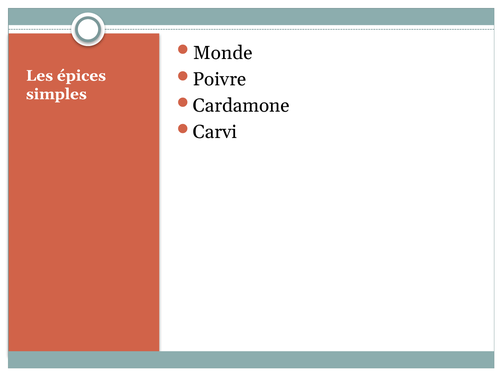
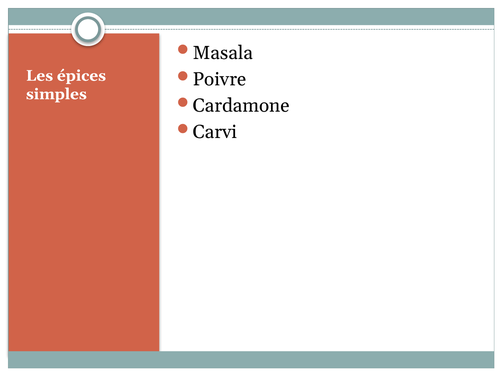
Monde: Monde -> Masala (223, 53)
